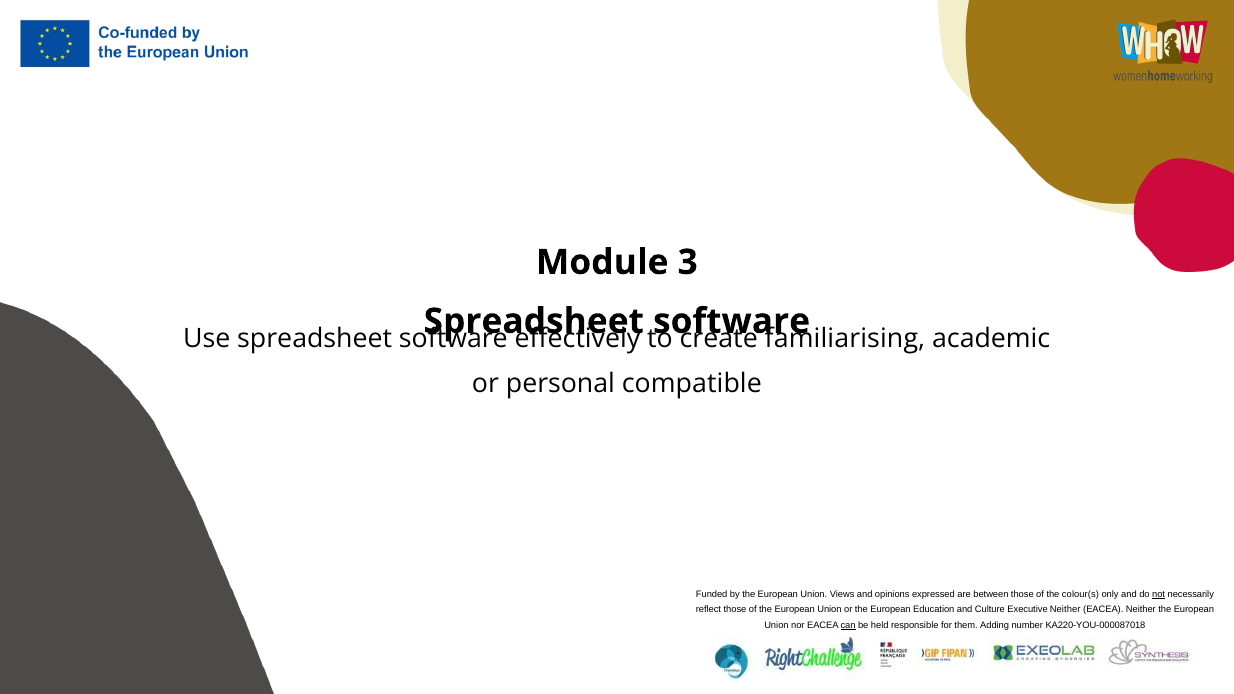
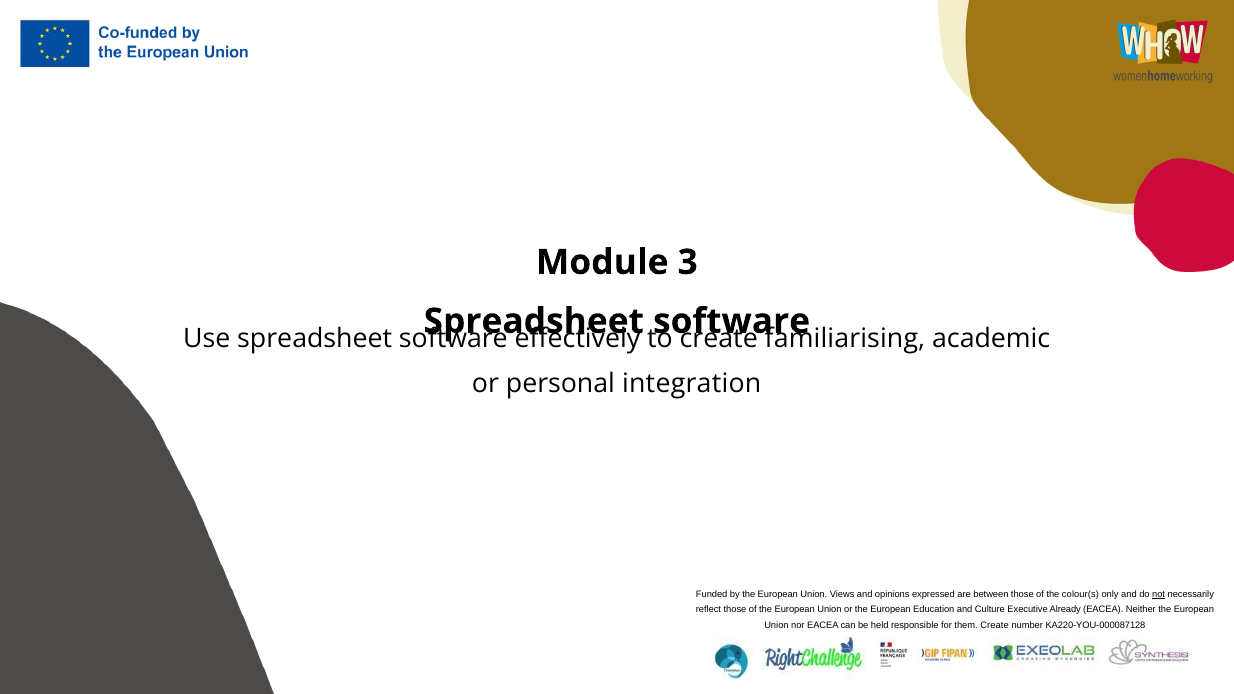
compatible: compatible -> integration (692, 384)
Executive Neither: Neither -> Already (1065, 610)
can underline: present -> none (848, 625)
them Adding: Adding -> Create (995, 625)
KA220-YOU-000087018: KA220-YOU-000087018 -> KA220-YOU-000087128 (1095, 625)
